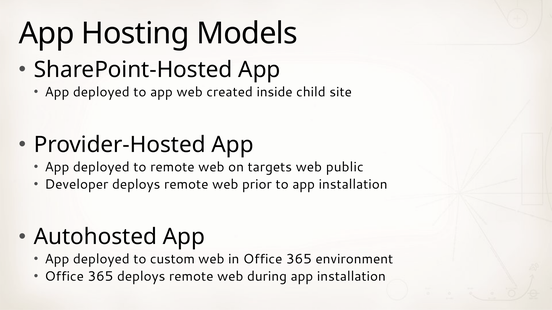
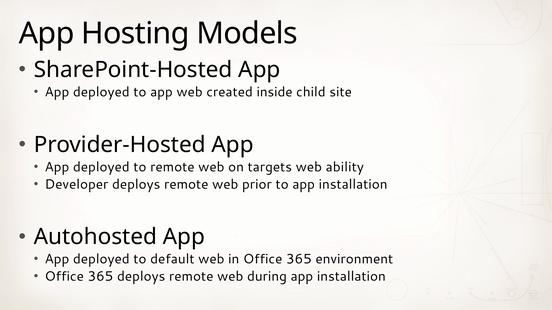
public: public -> ability (345, 167)
custom: custom -> default (172, 259)
